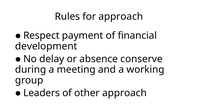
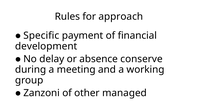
Respect: Respect -> Specific (41, 36)
Leaders: Leaders -> Zanzoni (42, 93)
other approach: approach -> managed (124, 93)
